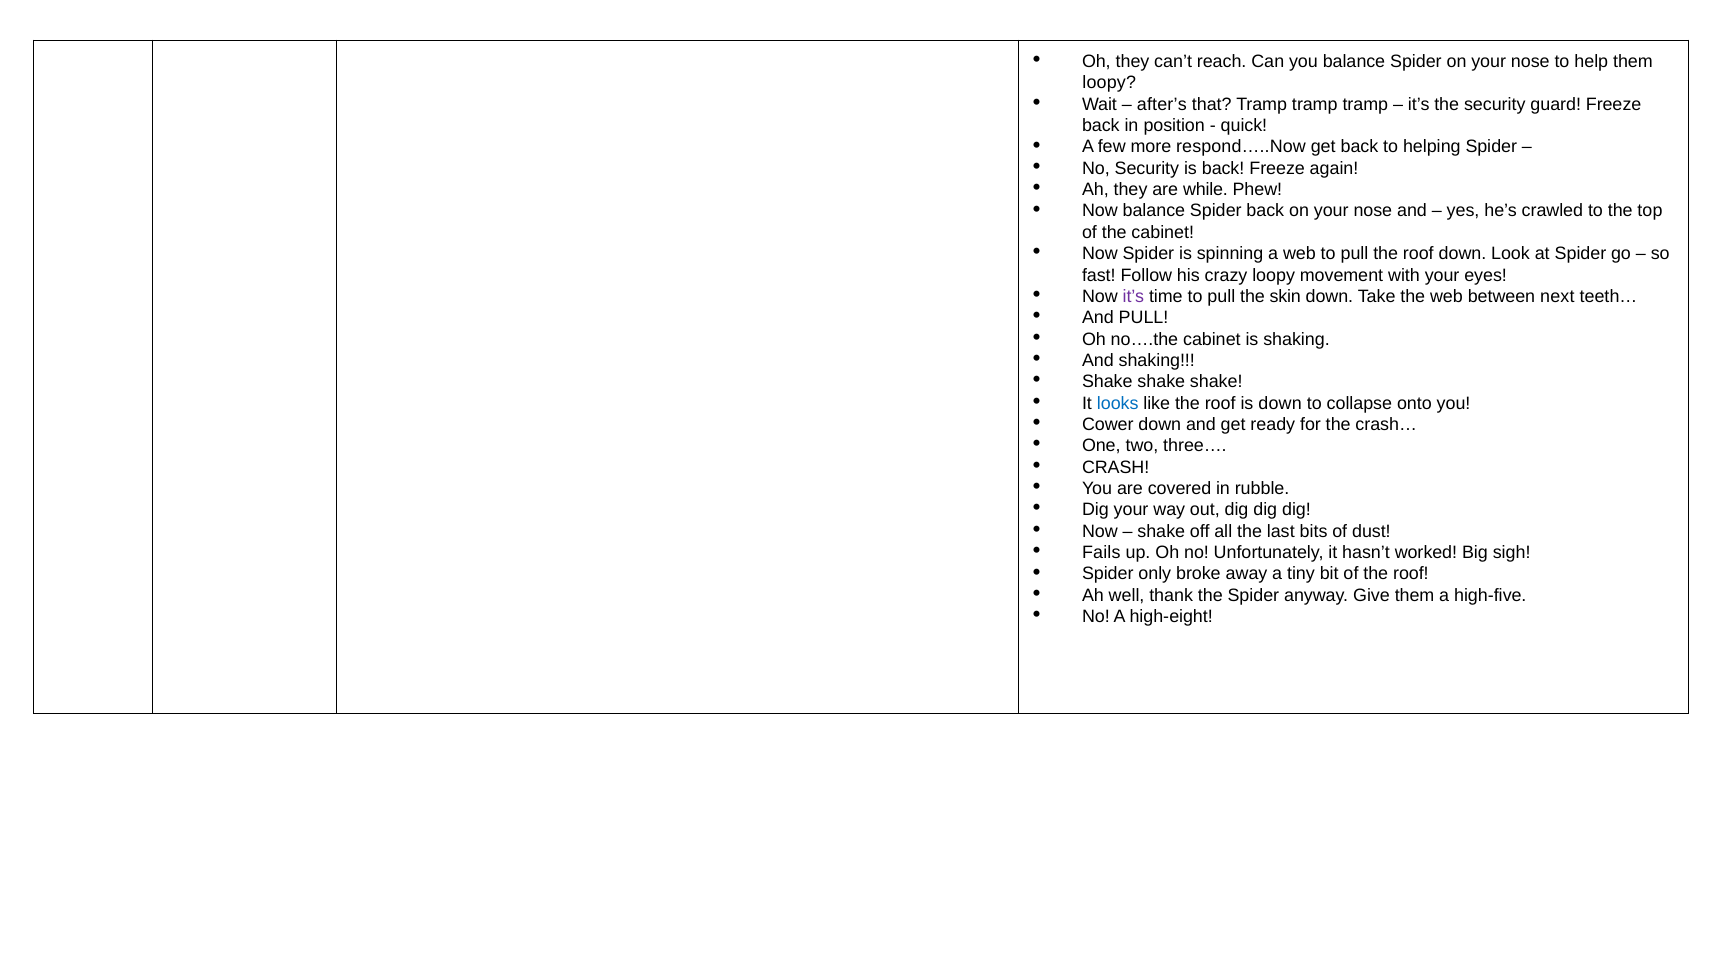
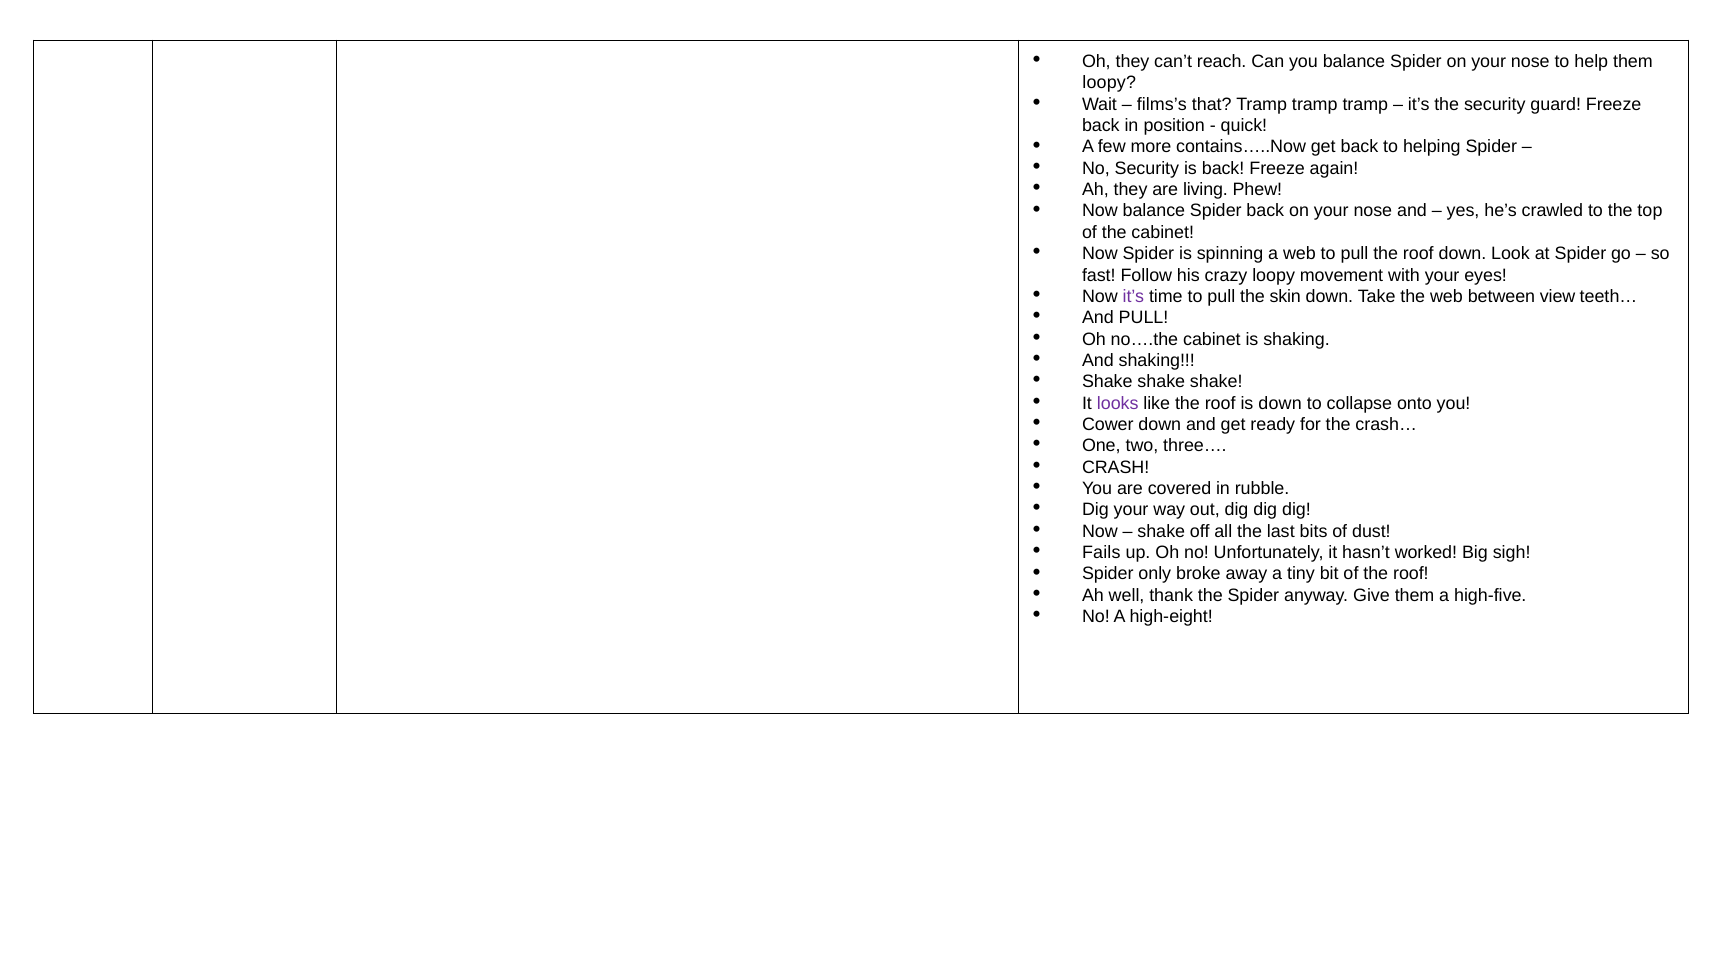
after’s: after’s -> films’s (1162, 104)
respond…..Now: respond…..Now -> contains…..Now (1241, 147)
while: while -> living (1205, 190)
next: next -> view (1558, 297)
looks colour: blue -> purple (1118, 403)
